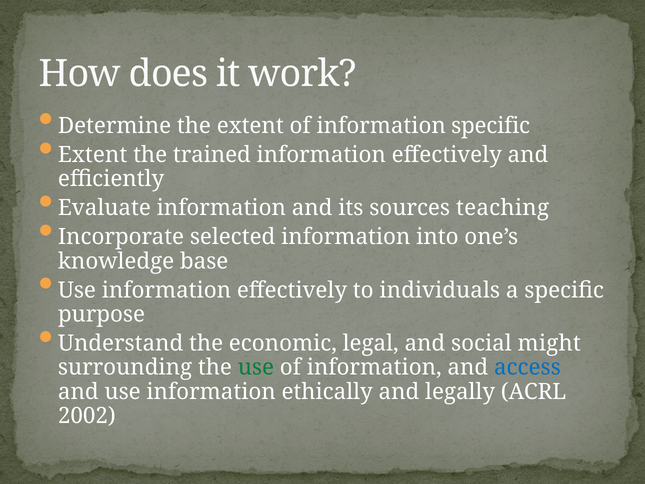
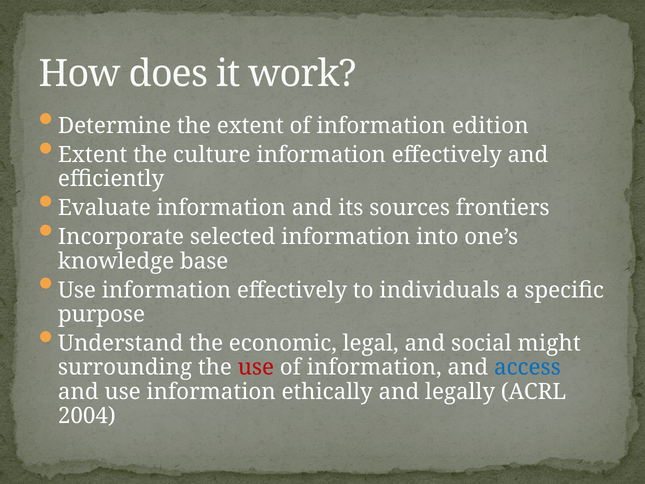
information specific: specific -> edition (490, 126)
trained: trained -> culture (212, 155)
teaching: teaching -> frontiers (503, 208)
use colour: green -> red (256, 367)
2002: 2002 -> 2004 (87, 416)
